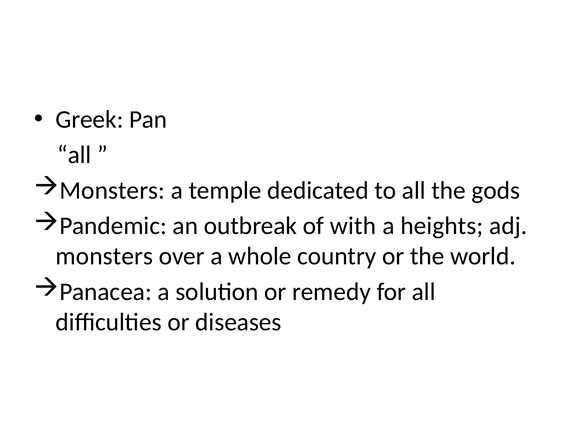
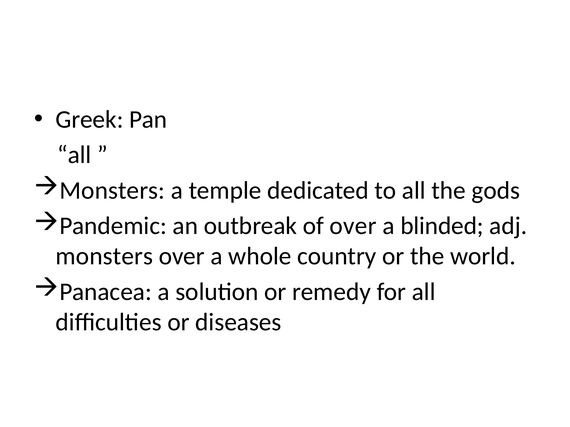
of with: with -> over (353, 226)
heights: heights -> blinded (442, 226)
